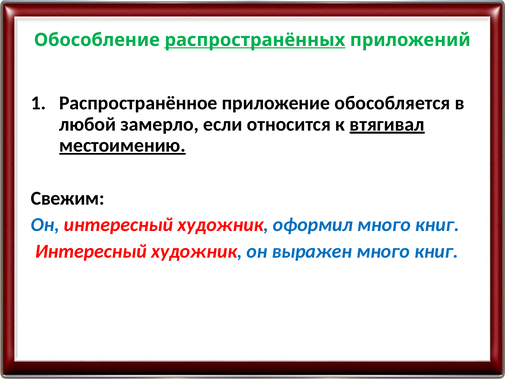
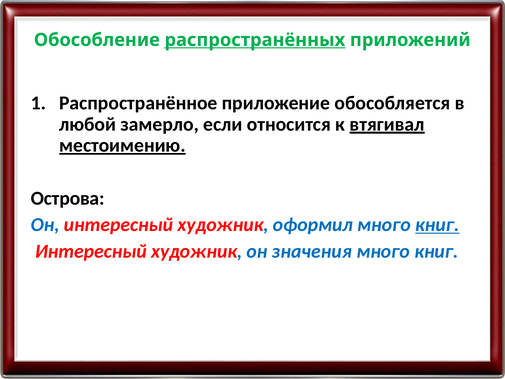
Свежим: Свежим -> Острова (68, 198)
книг underline: none -> present (437, 225)
выражен: выражен -> значения (312, 251)
